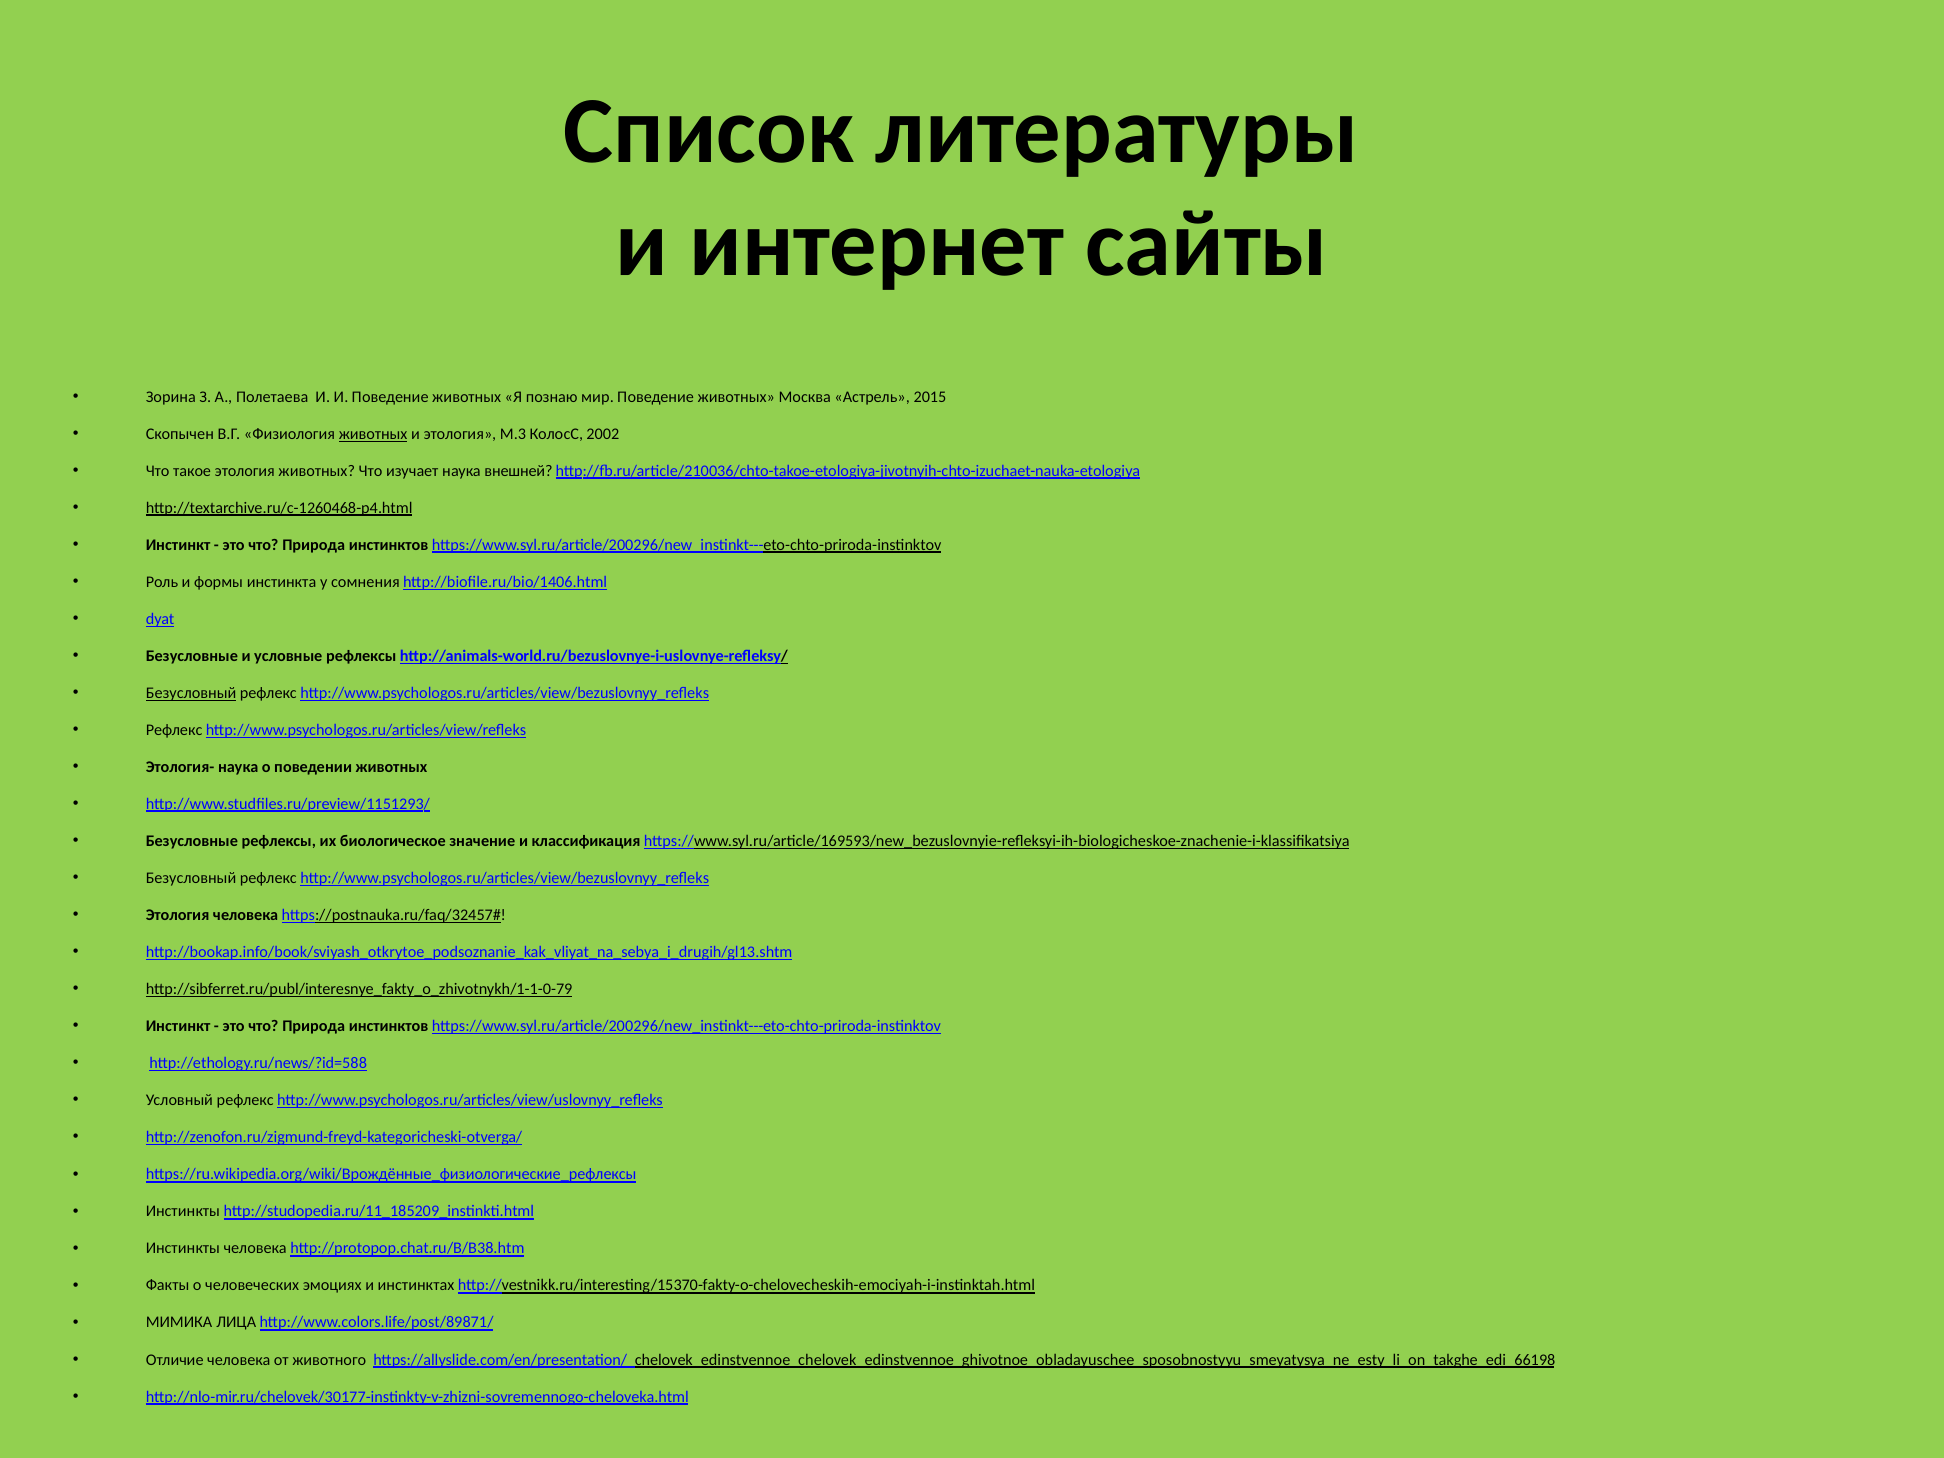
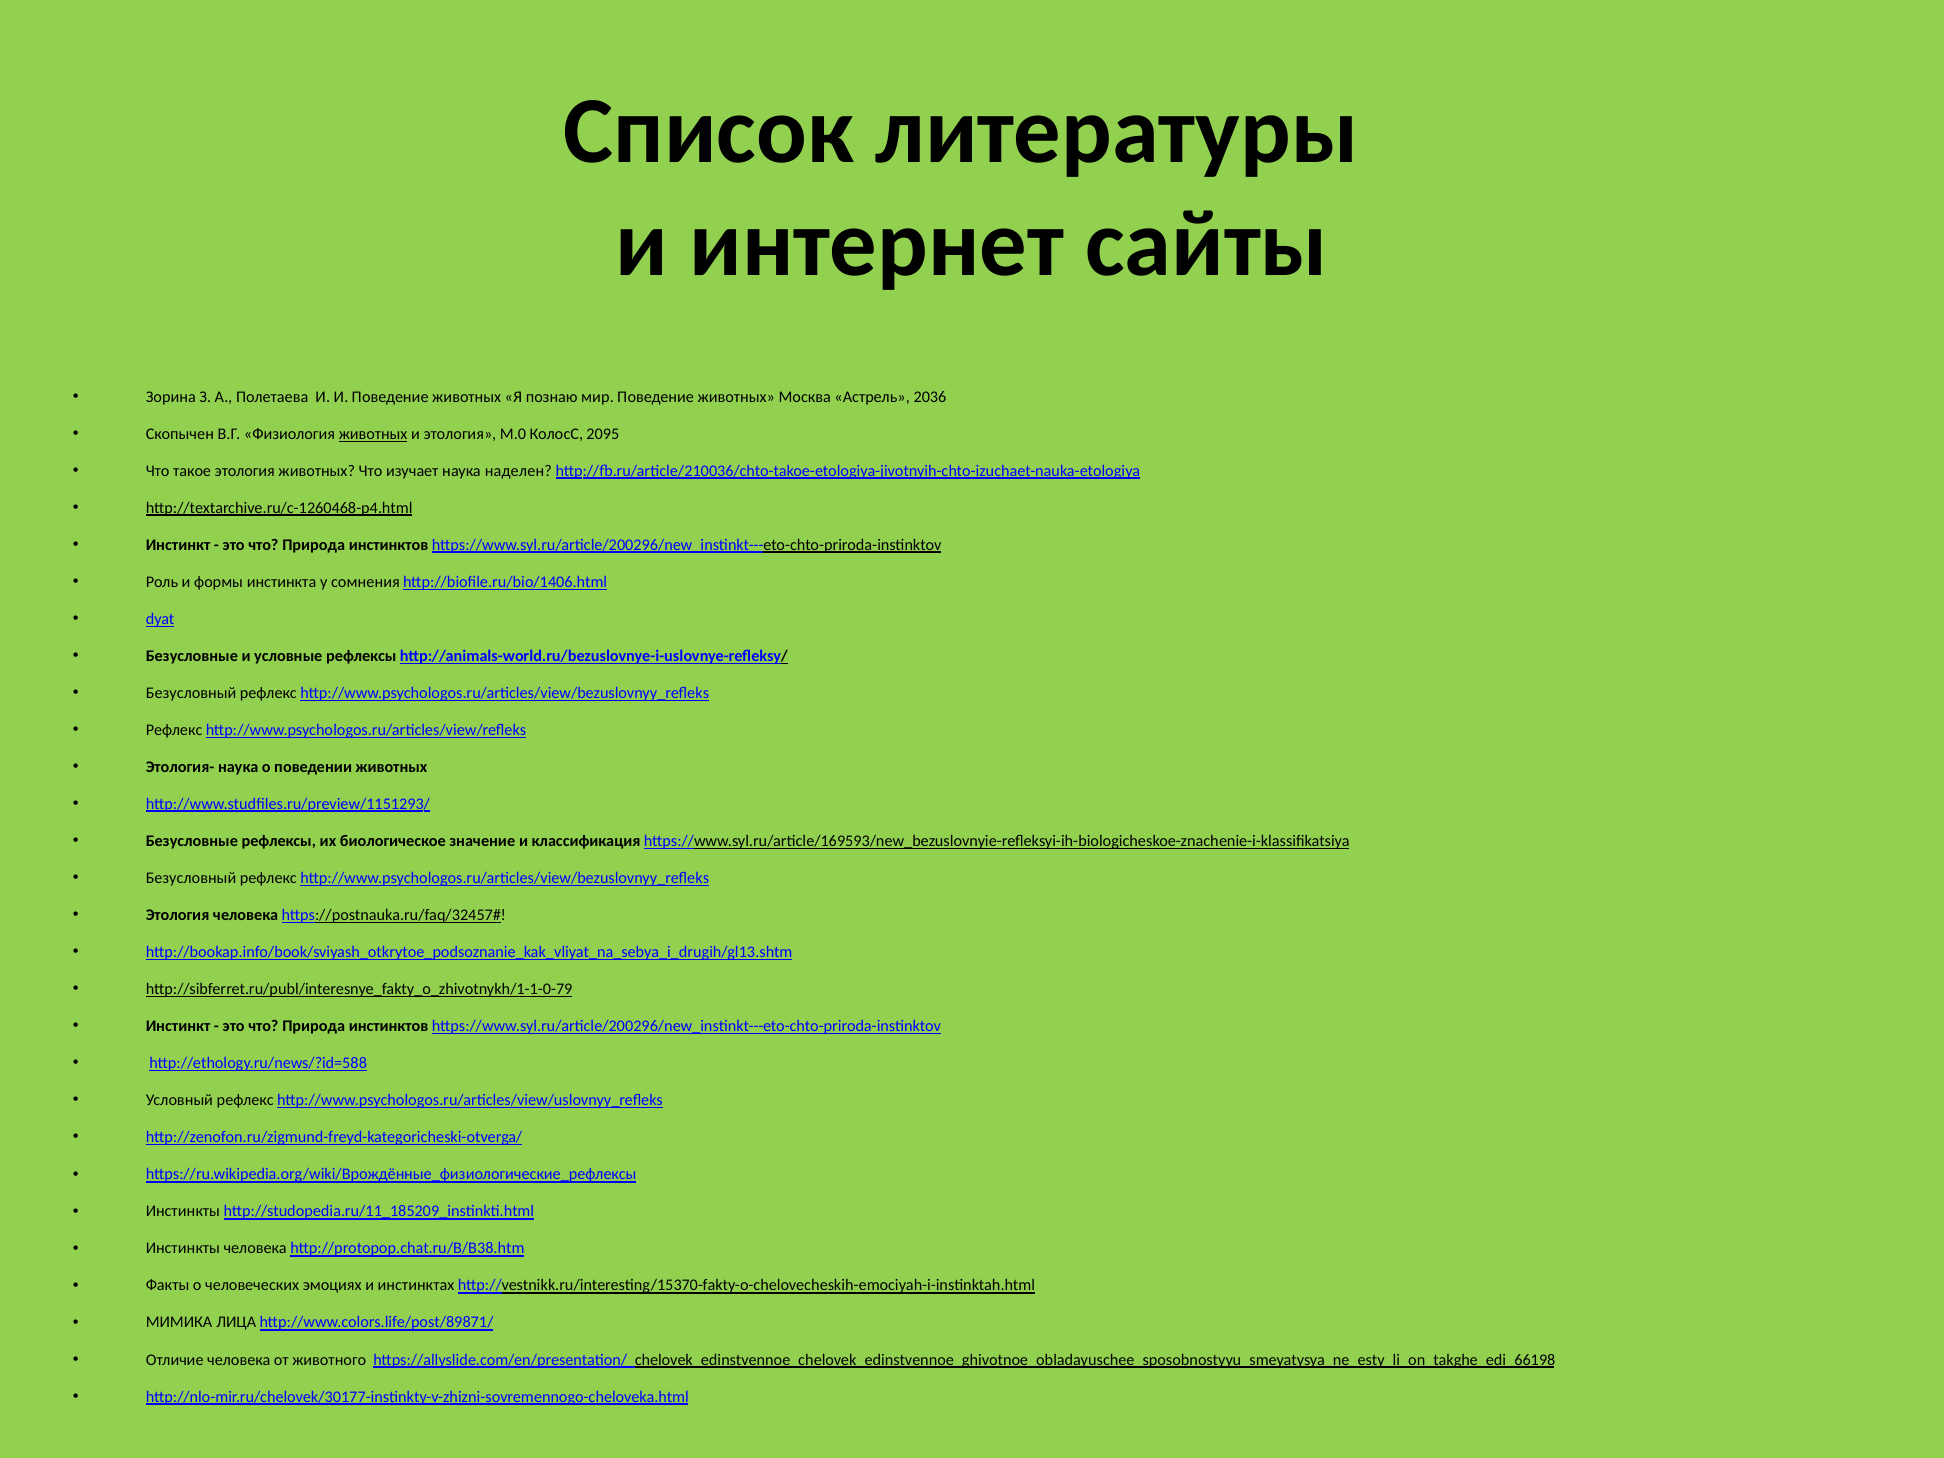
2015: 2015 -> 2036 (930, 397)
М.3: М.3 -> М.0 (513, 434)
2002: 2002 -> 2095 (603, 434)
внешней: внешней -> наделен (518, 471)
Безусловный underline: present -> none (191, 693)
